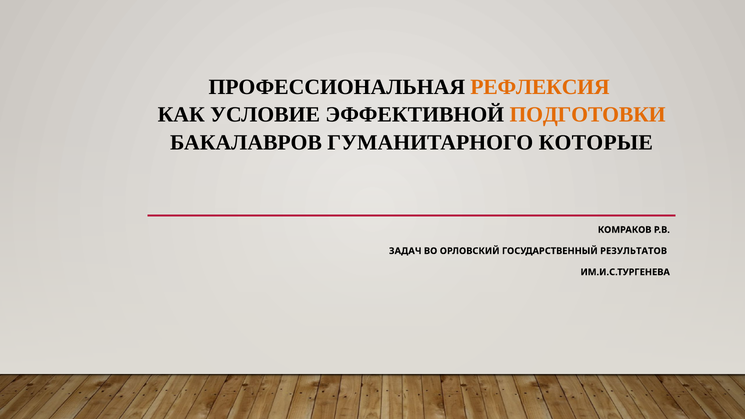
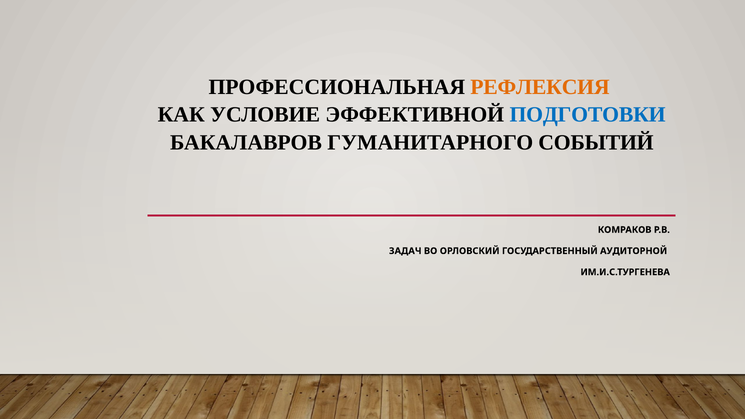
ПОДГОТОВКИ colour: orange -> blue (588, 115)
КОТОРЫЕ: КОТОРЫЕ -> СОБЫТИЙ (596, 143)
РЕЗУЛЬТАТОВ: РЕЗУЛЬТАТОВ -> АУДИТОРНОЙ (634, 251)
